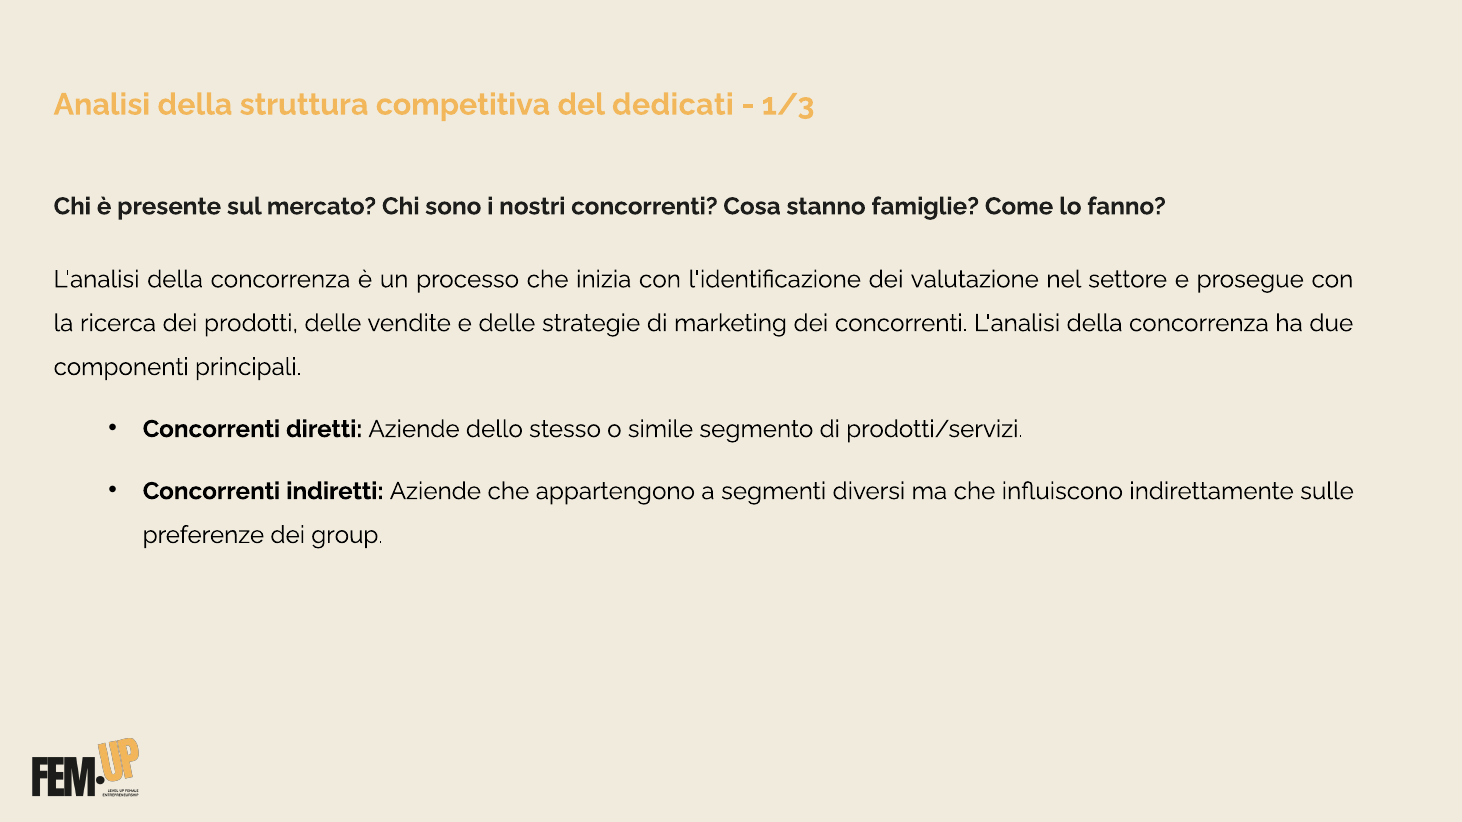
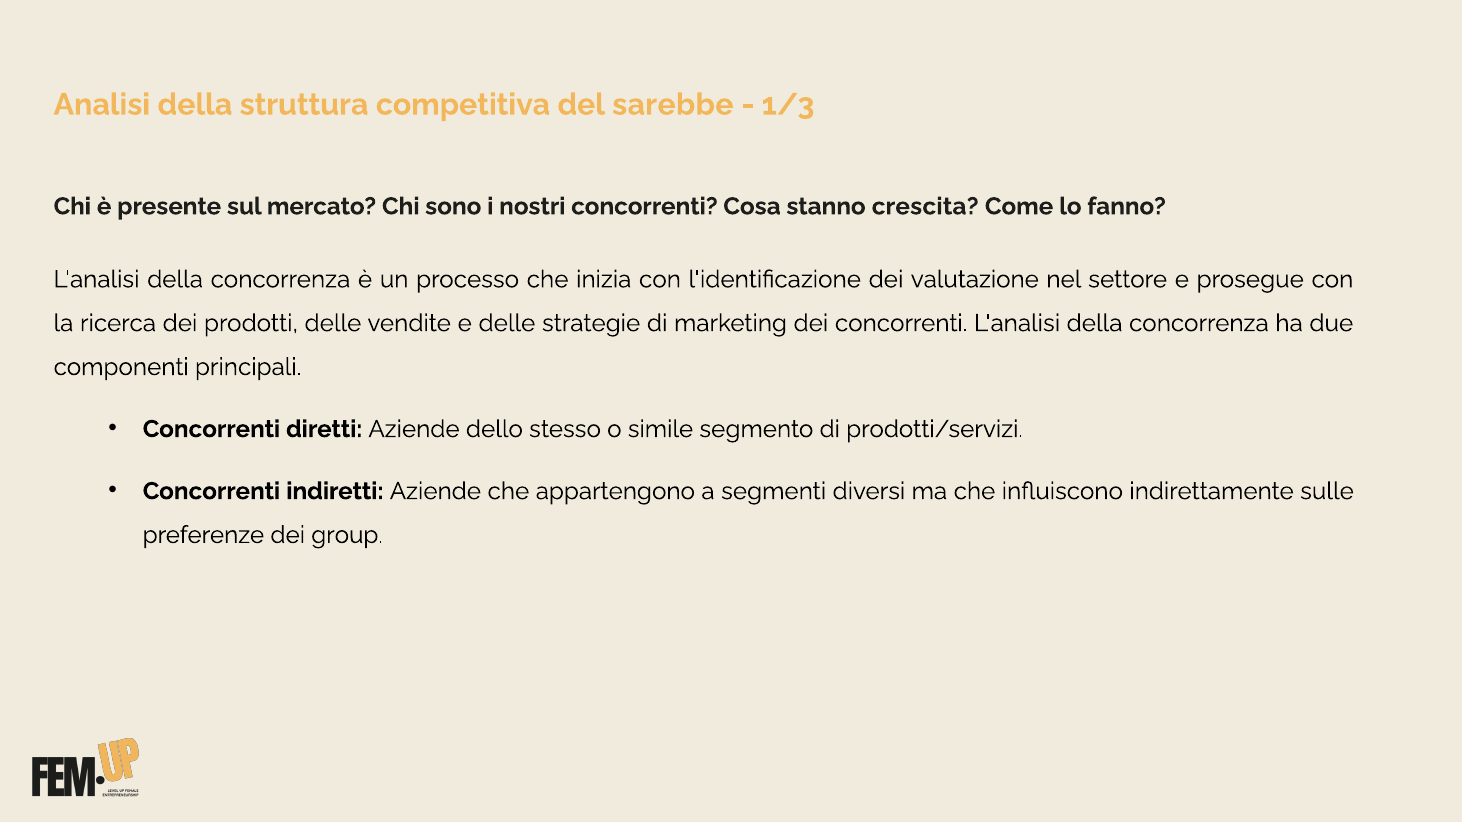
dedicati: dedicati -> sarebbe (673, 105)
famiglie: famiglie -> crescita (925, 206)
